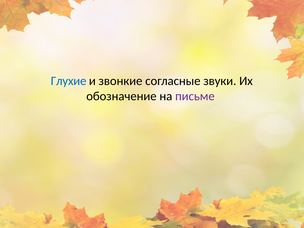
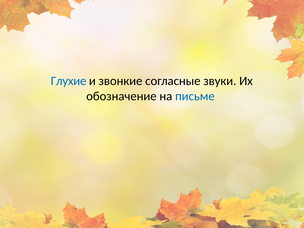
письме colour: purple -> blue (195, 96)
